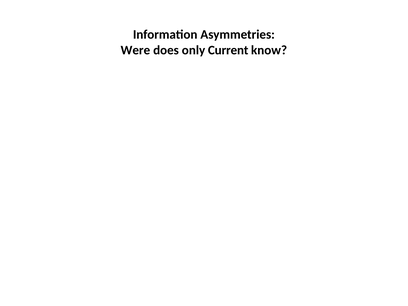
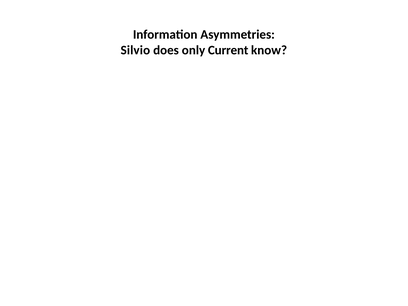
Were: Were -> Silvio (135, 50)
